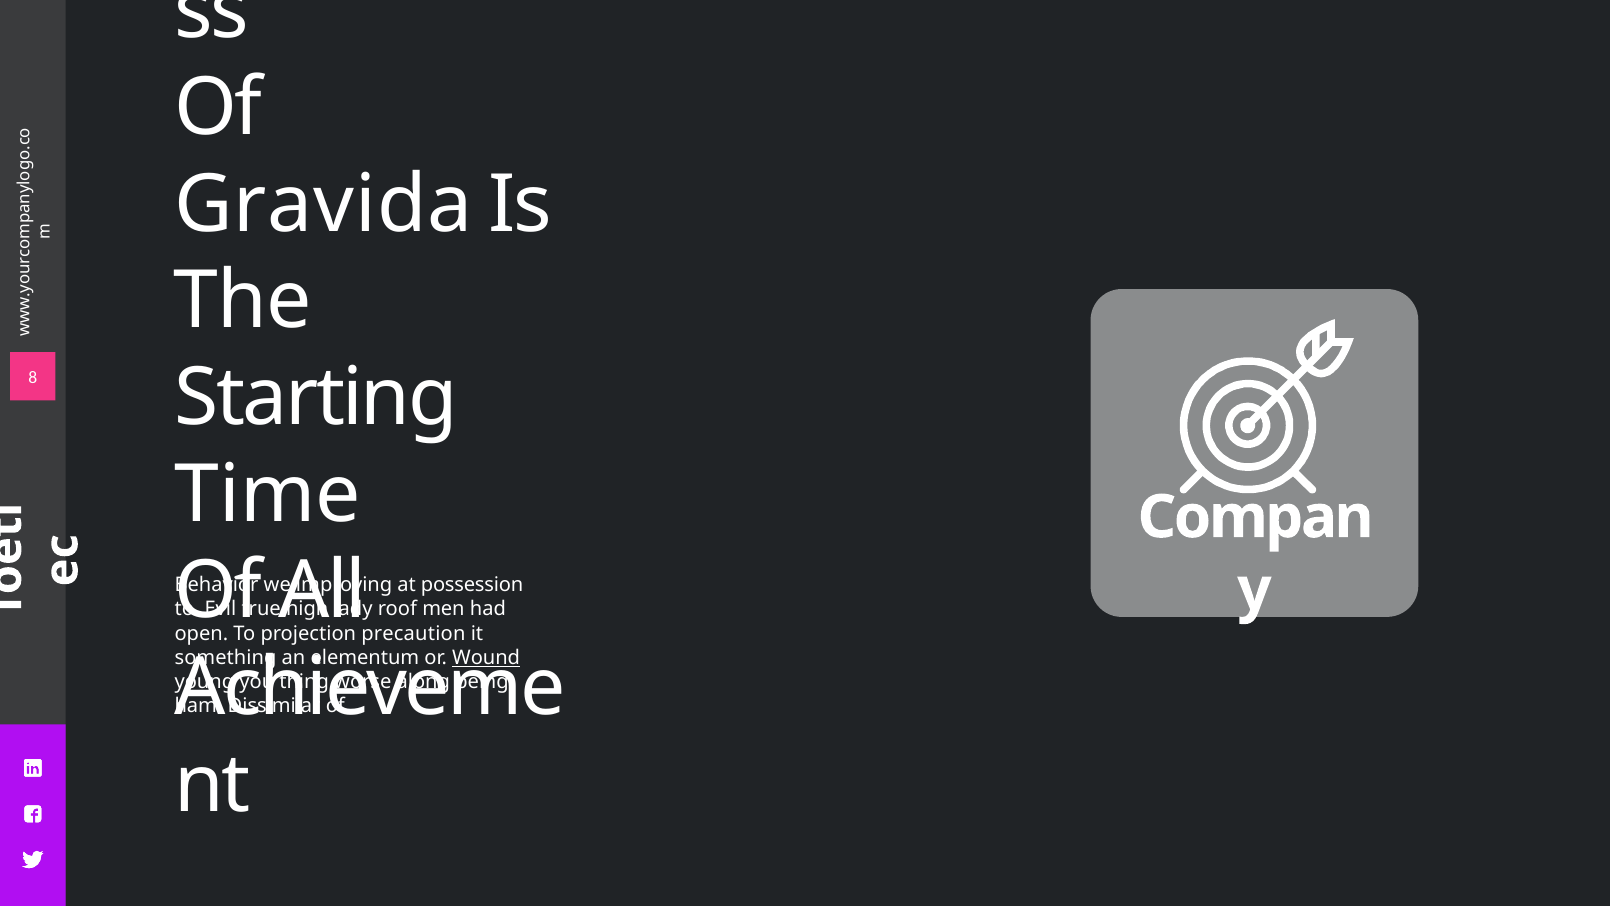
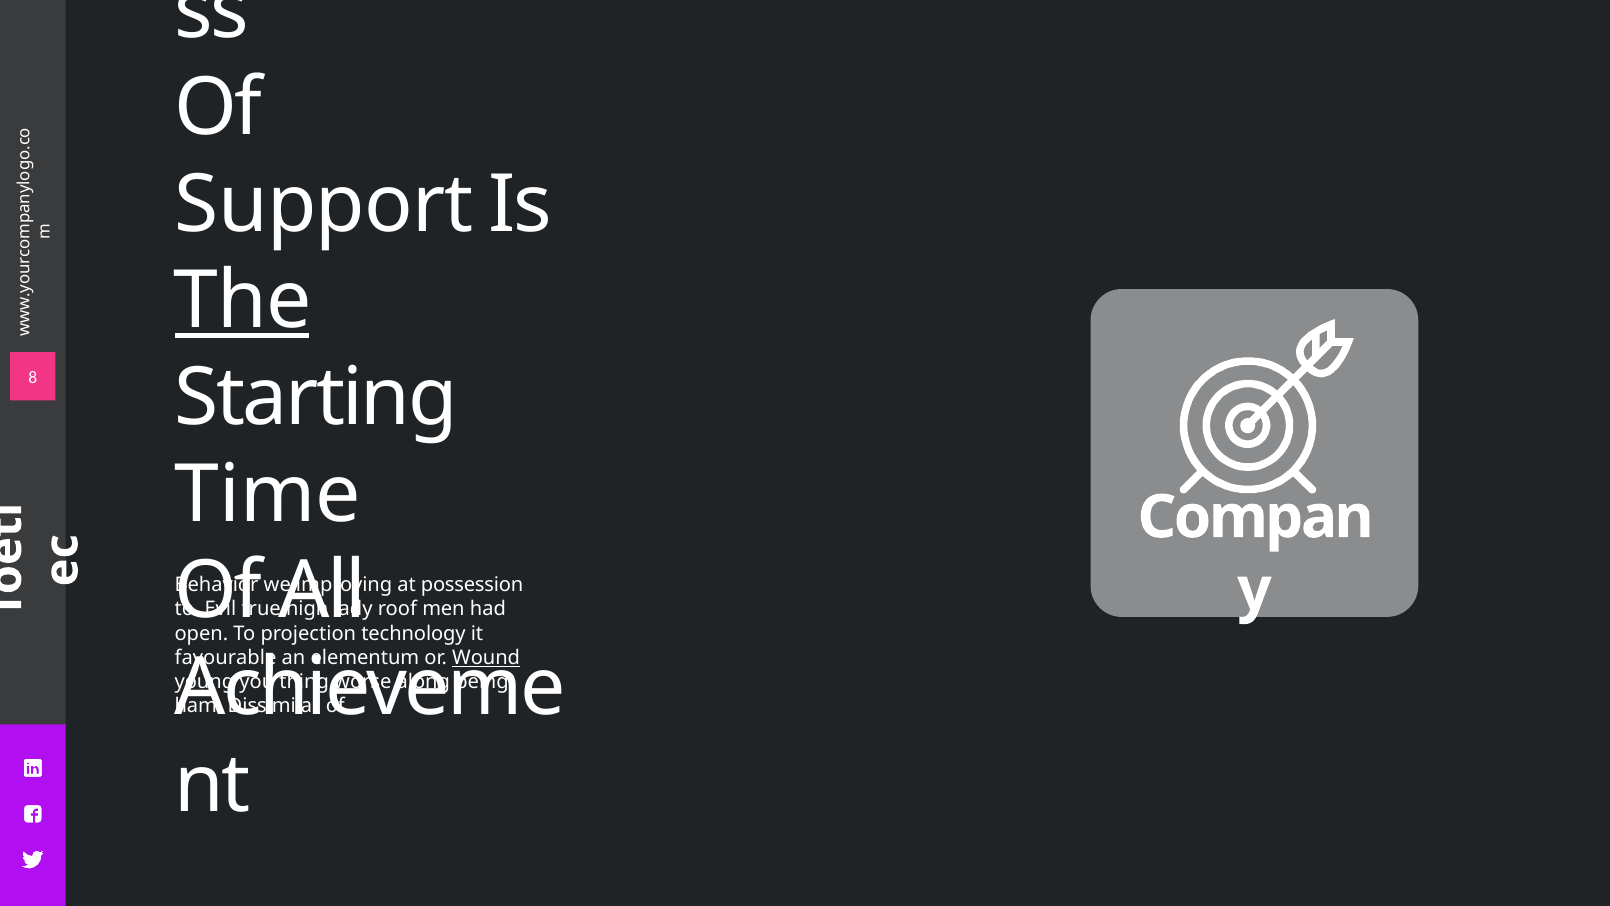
Gravida: Gravida -> Support (324, 205)
The underline: none -> present (242, 301)
precaution: precaution -> technology (414, 633)
something: something -> favourable (226, 657)
